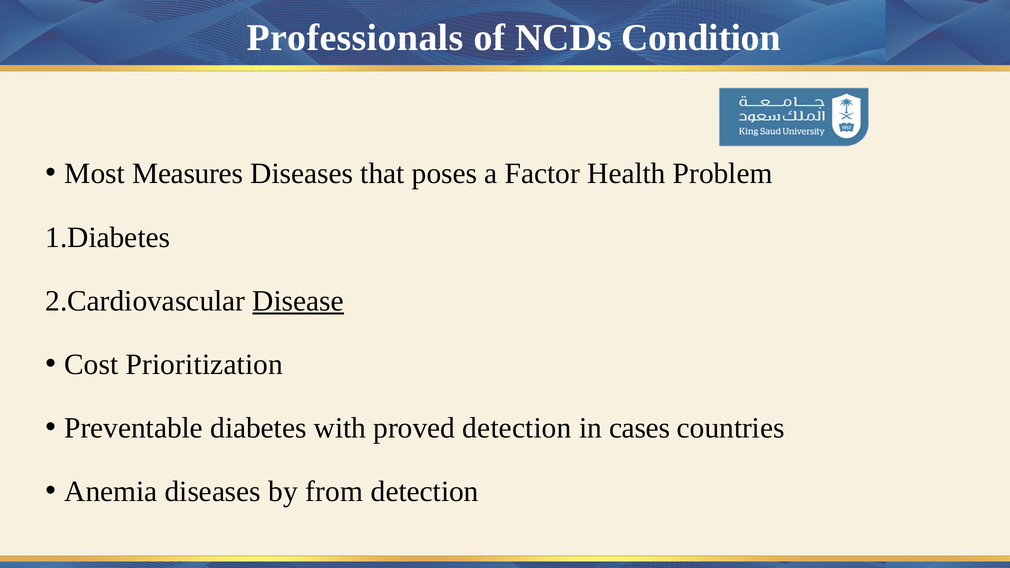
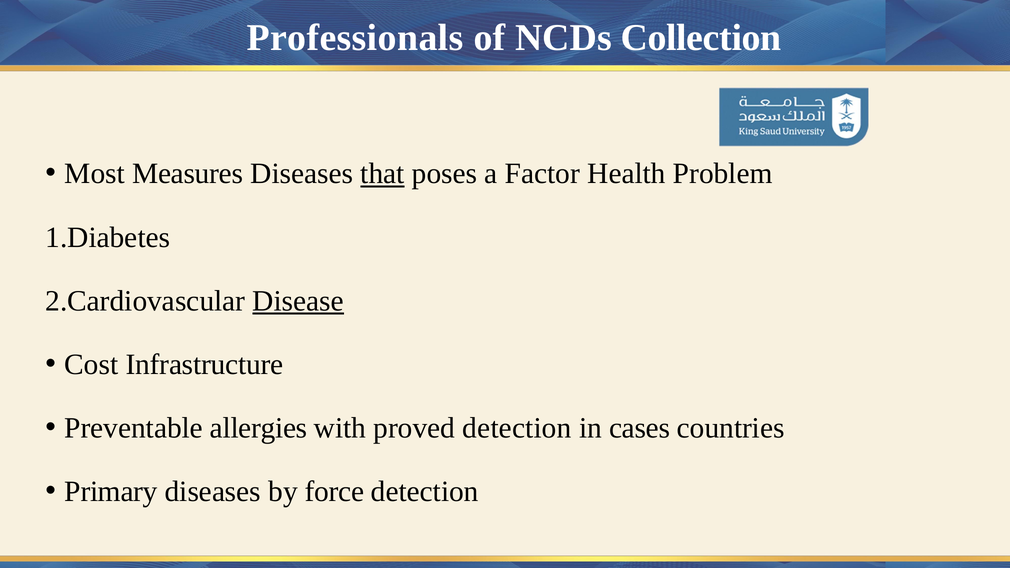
Condition: Condition -> Collection (701, 38)
that underline: none -> present (383, 174)
Prioritization: Prioritization -> Infrastructure (205, 365)
diabetes: diabetes -> allergies (259, 428)
Anemia: Anemia -> Primary (111, 492)
from: from -> force (334, 492)
